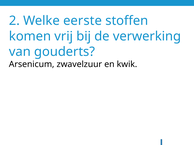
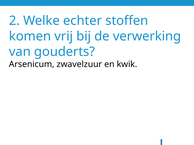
eerste: eerste -> echter (83, 21)
